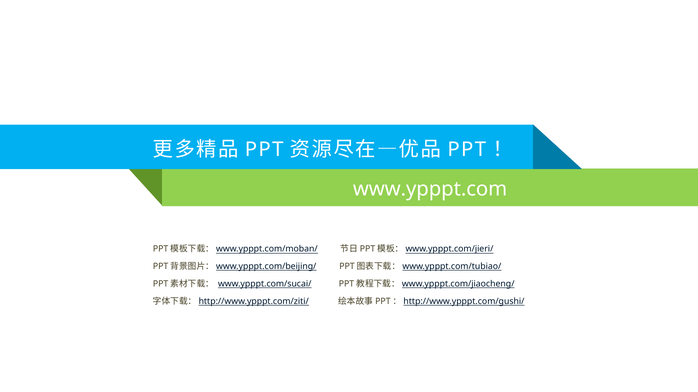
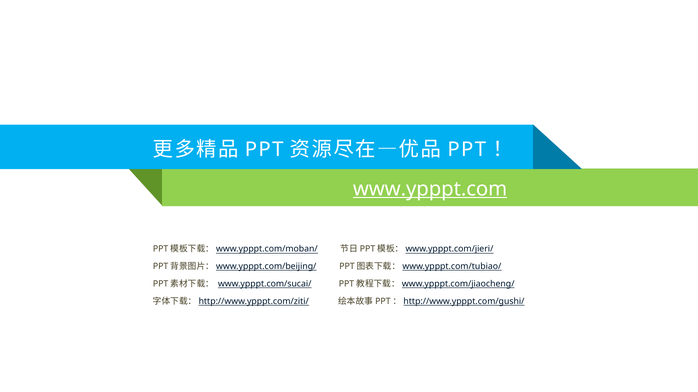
www.ypppt.com underline: none -> present (430, 189)
